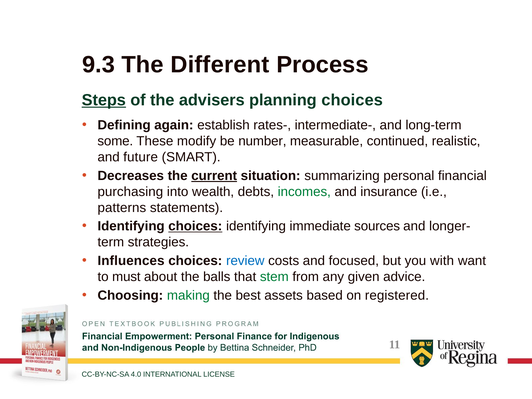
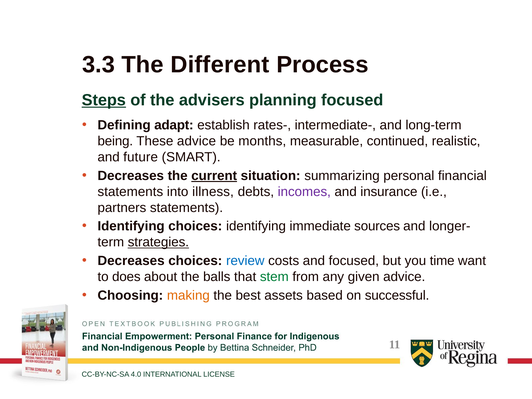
9.3: 9.3 -> 3.3 (99, 65)
planning choices: choices -> focused (352, 100)
again: again -> adapt (174, 125)
some: some -> being (115, 141)
These modify: modify -> advice (197, 141)
number: number -> months (262, 141)
purchasing: purchasing -> statements (130, 192)
wealth: wealth -> illness (213, 192)
incomes colour: green -> purple (304, 192)
patterns: patterns -> partners (122, 208)
choices underline: present -> none (195, 226)
strategies underline: none -> present (158, 242)
Influences: Influences -> Decreases (131, 261)
with: with -> time (442, 261)
must: must -> does (126, 277)
making colour: green -> orange (188, 295)
registered: registered -> successful (397, 295)
